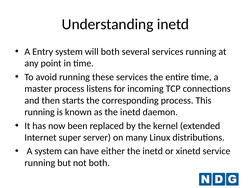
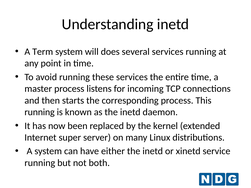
Entry: Entry -> Term (43, 52)
will both: both -> does (110, 52)
